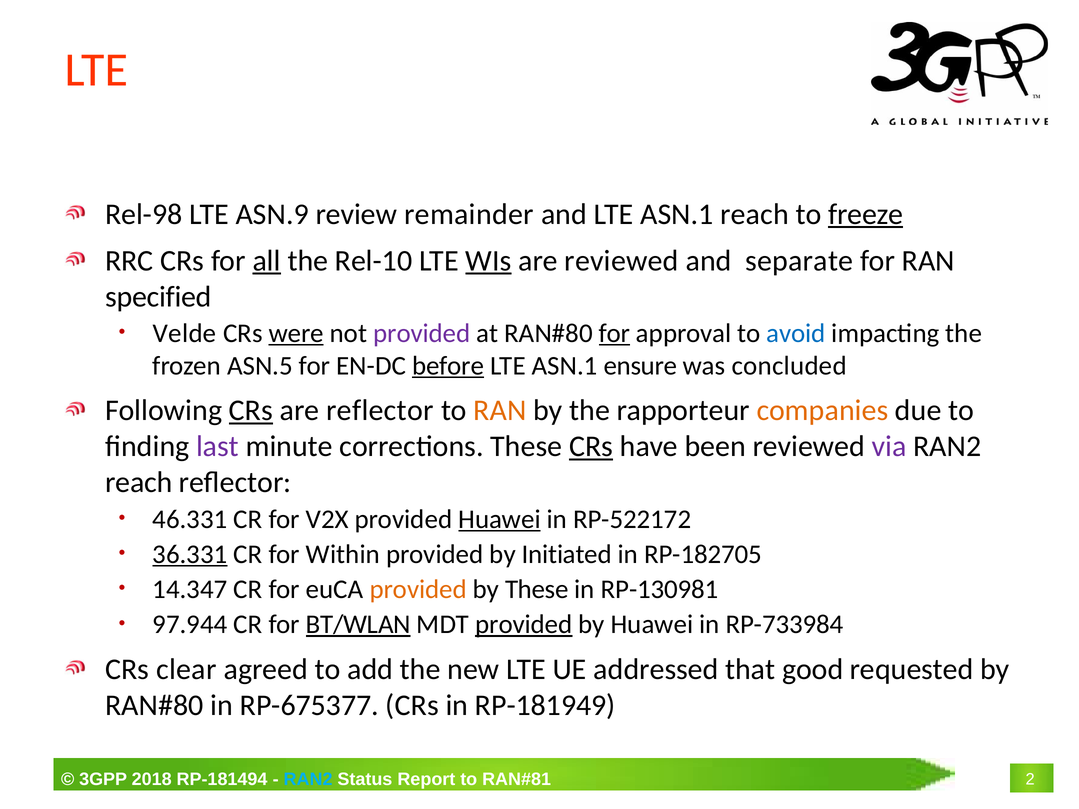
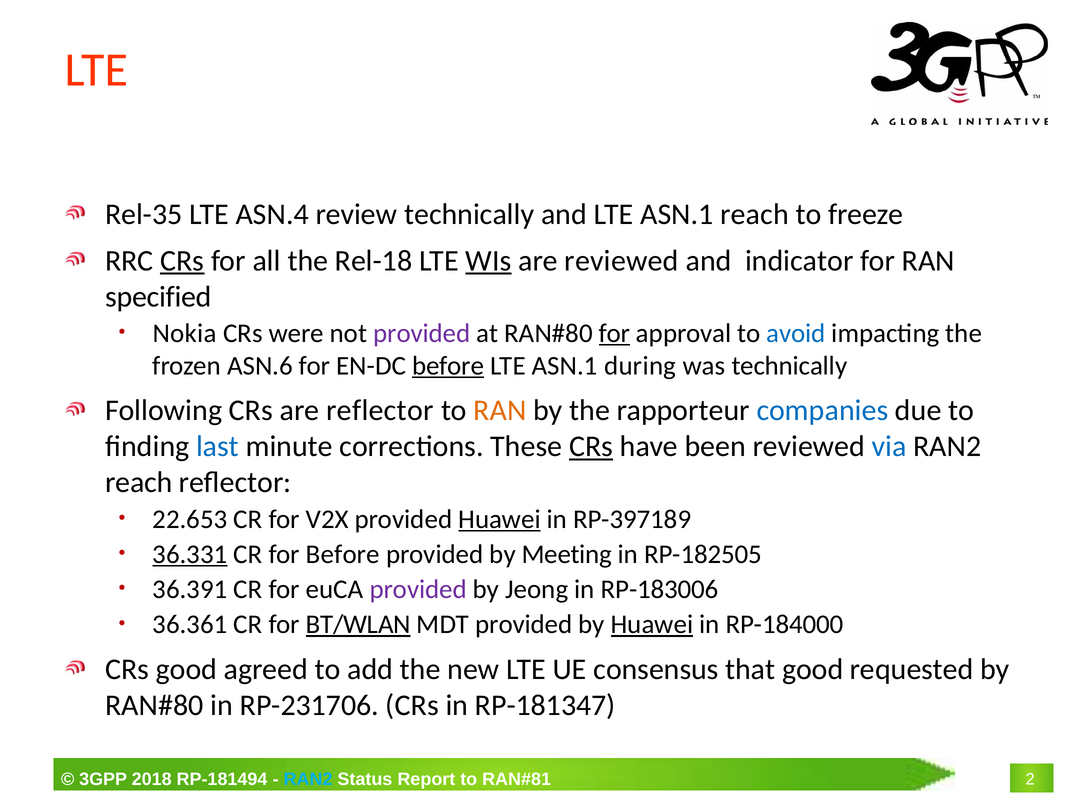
Rel-98: Rel-98 -> Rel-35 (144, 214)
ASN.9: ASN.9 -> ASN.4 (272, 214)
review remainder: remainder -> technically (469, 214)
freeze underline: present -> none (866, 214)
CRs underline: none -> present (182, 261)
all underline: present -> none (267, 261)
Rel-10: Rel-10 -> Rel-18 (374, 261)
separate: separate -> indicator (799, 261)
Velde: Velde -> Nokia (185, 333)
were underline: present -> none (296, 333)
ASN.5: ASN.5 -> ASN.6 (260, 366)
ensure: ensure -> during (640, 366)
was concluded: concluded -> technically (789, 366)
CRs underline: present -> none (251, 411)
companies colour: orange -> blue (822, 411)
last colour: purple -> blue (218, 447)
via colour: purple -> blue (889, 447)
46.331: 46.331 -> 22.653 (190, 519)
RP-522172: RP-522172 -> RP-397189 (632, 519)
for Within: Within -> Before (343, 554)
Initiated: Initiated -> Meeting (567, 554)
RP-182705: RP-182705 -> RP-182505 (703, 554)
14.347: 14.347 -> 36.391 (190, 590)
provided colour: orange -> purple (418, 590)
by These: These -> Jeong (537, 590)
RP-130981: RP-130981 -> RP-183006 (660, 590)
97.944: 97.944 -> 36.361 (190, 625)
provided underline: present -> none (524, 625)
Huawei underline: none -> present (652, 625)
RP-733984: RP-733984 -> RP-184000 (785, 625)
CRs clear: clear -> good (187, 669)
addressed: addressed -> consensus (656, 669)
RP-675377: RP-675377 -> RP-231706 (309, 705)
RP-181949: RP-181949 -> RP-181347 (545, 705)
